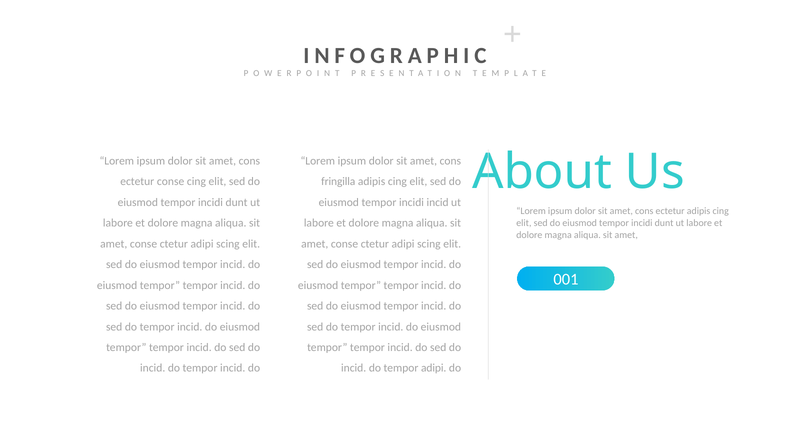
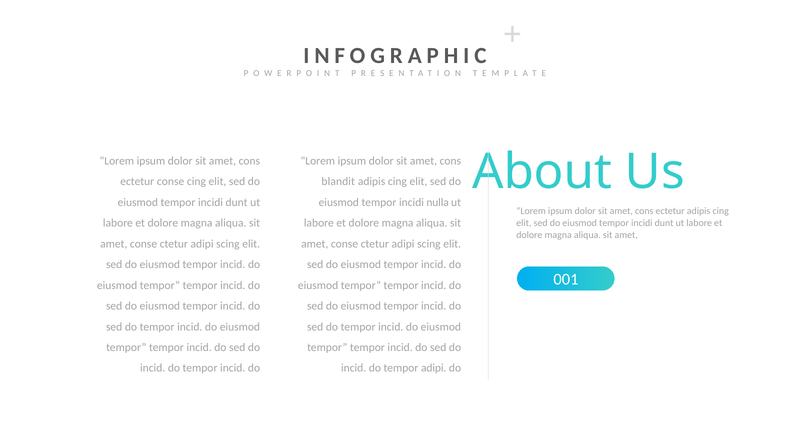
fringilla: fringilla -> blandit (338, 182)
incidi incid: incid -> nulla (438, 203)
